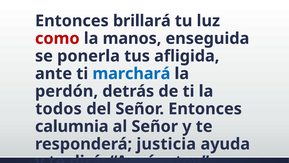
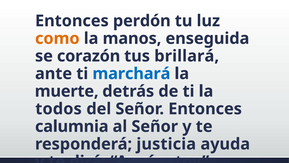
brillará: brillará -> perdón (142, 21)
como colour: red -> orange (57, 38)
ponerla: ponerla -> corazón (89, 56)
afligida: afligida -> brillará (187, 56)
perdón: perdón -> muerte (67, 91)
